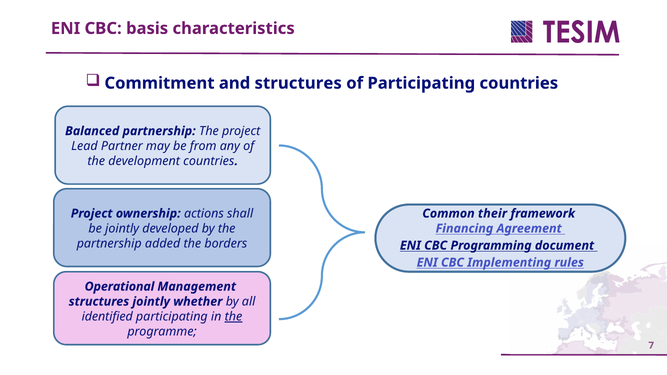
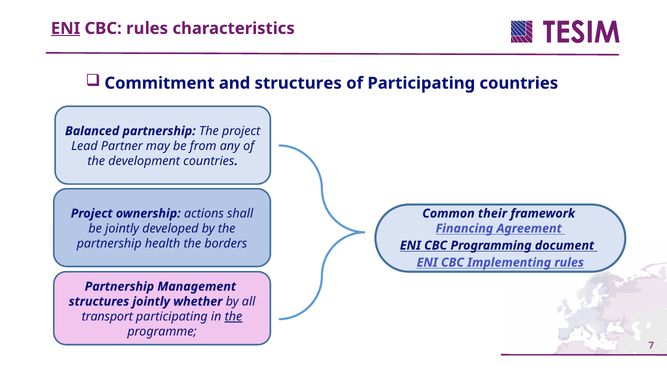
ENI underline: none -> present (66, 28)
CBC basis: basis -> rules (147, 28)
added: added -> health (163, 244)
Operational: Operational -> Partnership (119, 287)
identified: identified -> transport (107, 317)
